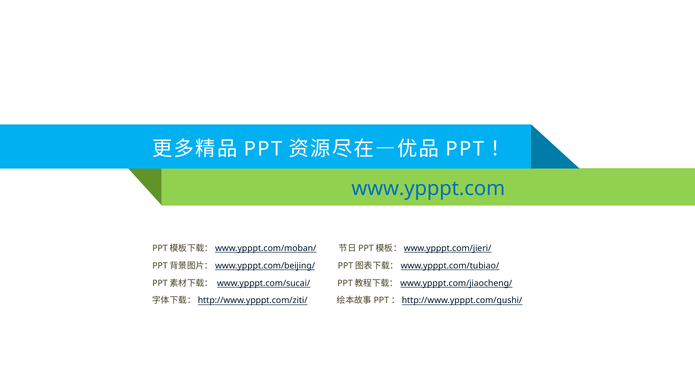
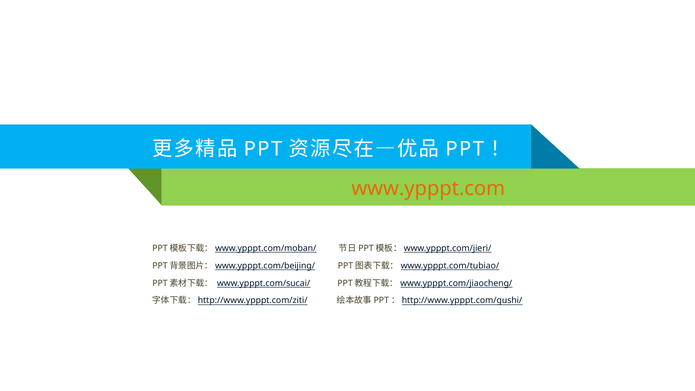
www.ypppt.com colour: blue -> orange (428, 188)
